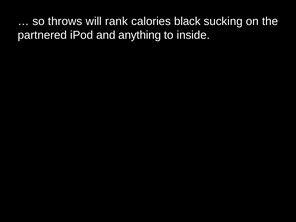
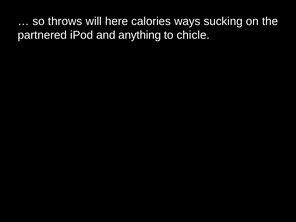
rank: rank -> here (117, 21)
black: black -> ways (187, 21)
inside: inside -> chicle (193, 35)
